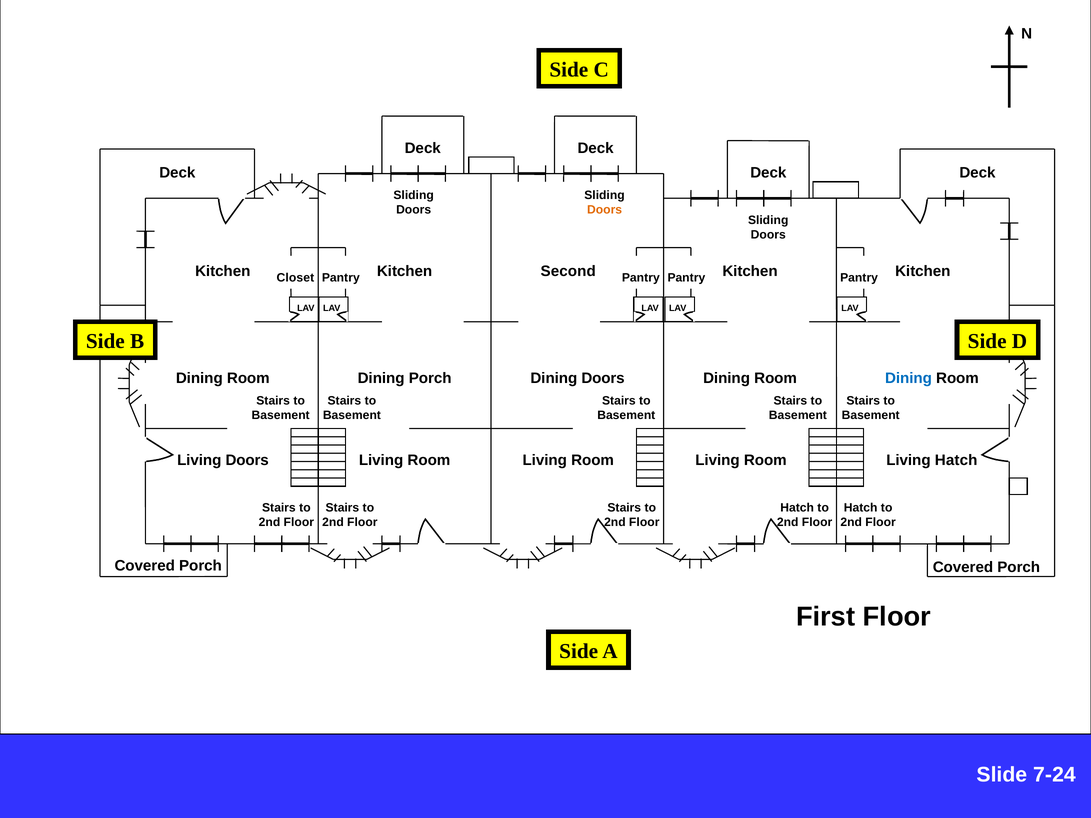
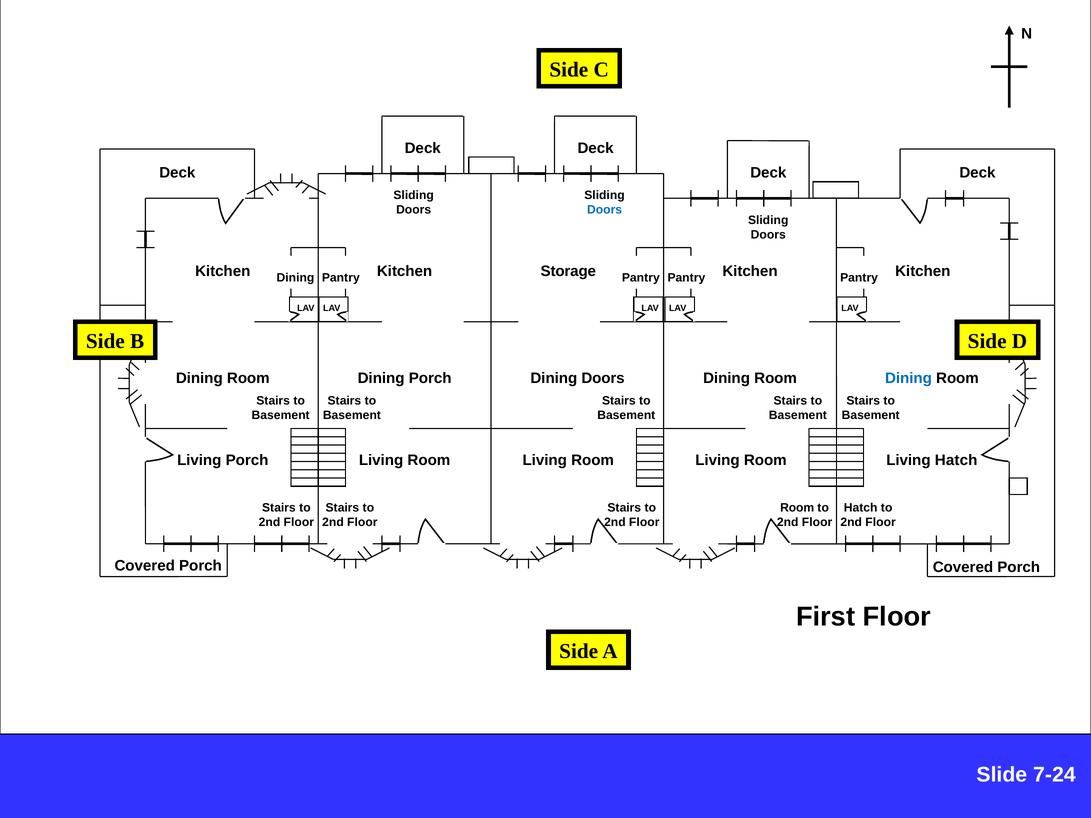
Doors colour: orange -> blue (605, 210)
Second: Second -> Storage (568, 271)
Closet: Closet -> Dining (295, 278)
Living Doors: Doors -> Porch (247, 461)
Hatch: Hatch -> Room (797, 508)
